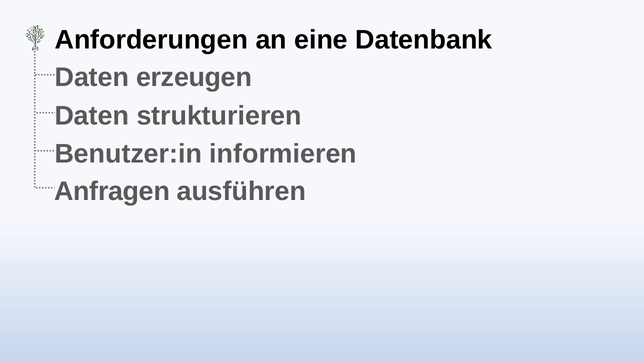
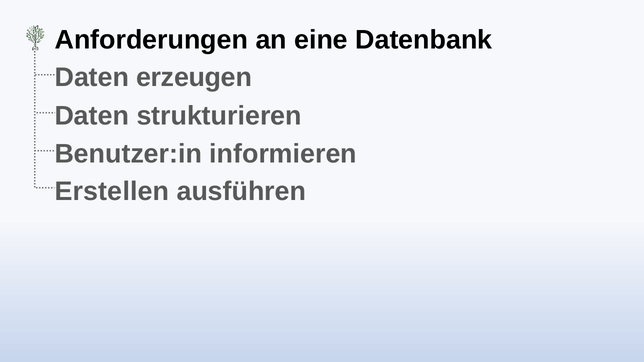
Anfragen: Anfragen -> Erstellen (112, 191)
